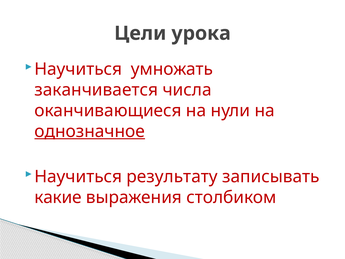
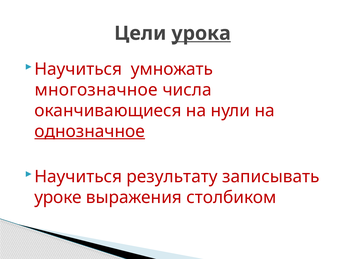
урока underline: none -> present (201, 33)
заканчивается: заканчивается -> многозначное (96, 90)
какие: какие -> уроке (58, 197)
